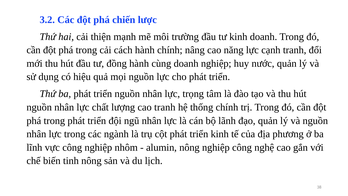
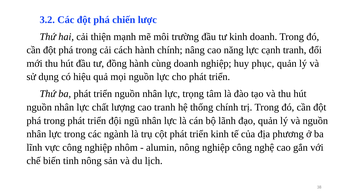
nước: nước -> phục (263, 63)
